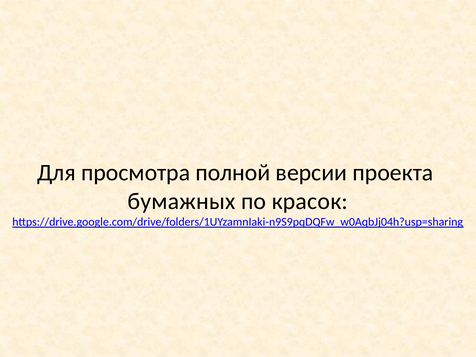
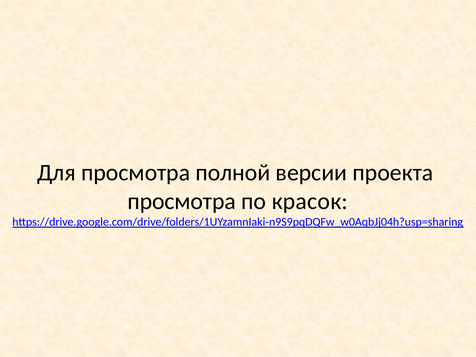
бумажных: бумажных -> просмотра (182, 201)
